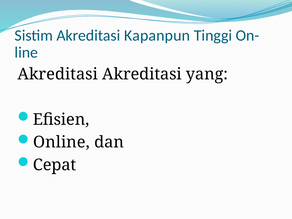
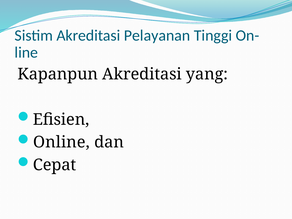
Kapanpun: Kapanpun -> Pelayanan (157, 35)
Akreditasi: Akreditasi -> Kapanpun (58, 74)
